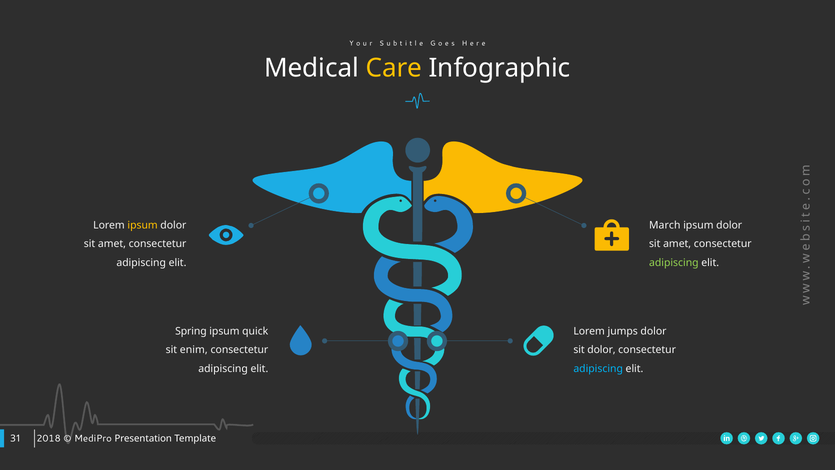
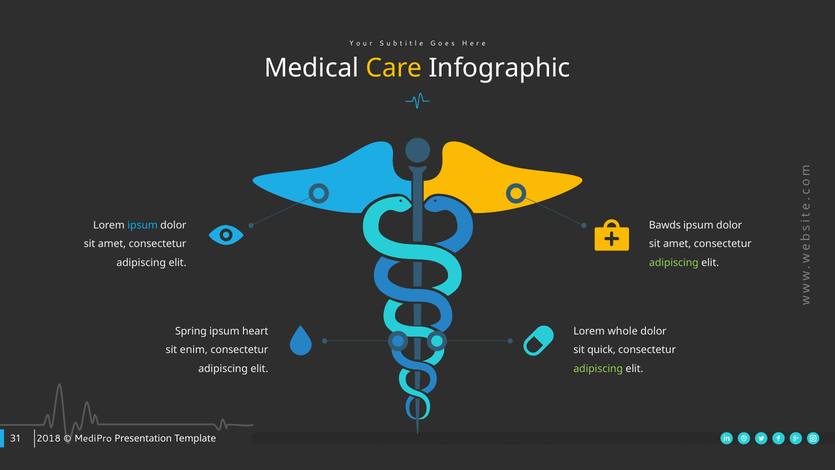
ipsum colour: yellow -> light blue (143, 225)
March: March -> Bawds (665, 225)
quick: quick -> heart (255, 331)
jumps: jumps -> whole (623, 331)
sit dolor: dolor -> quick (602, 350)
adipiscing colour: light blue -> light green (598, 369)
